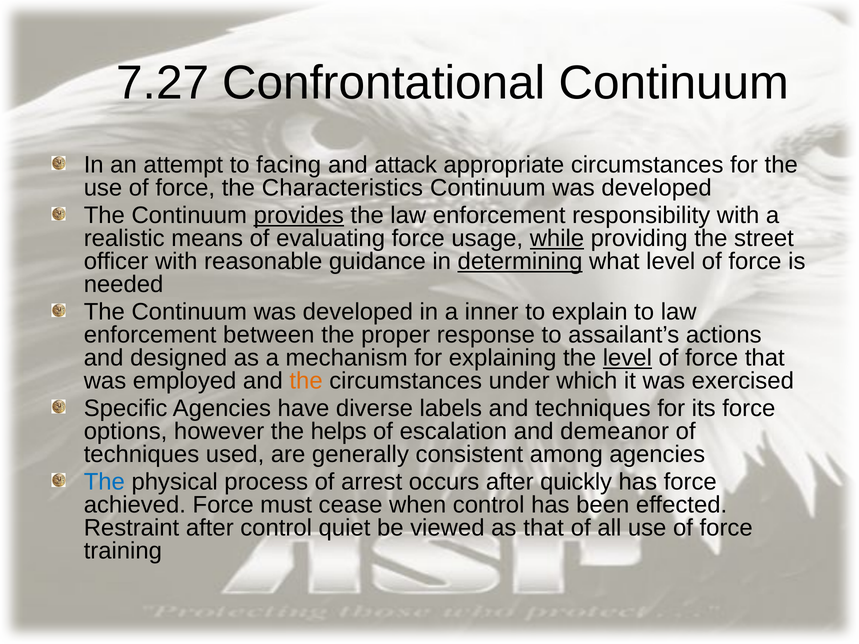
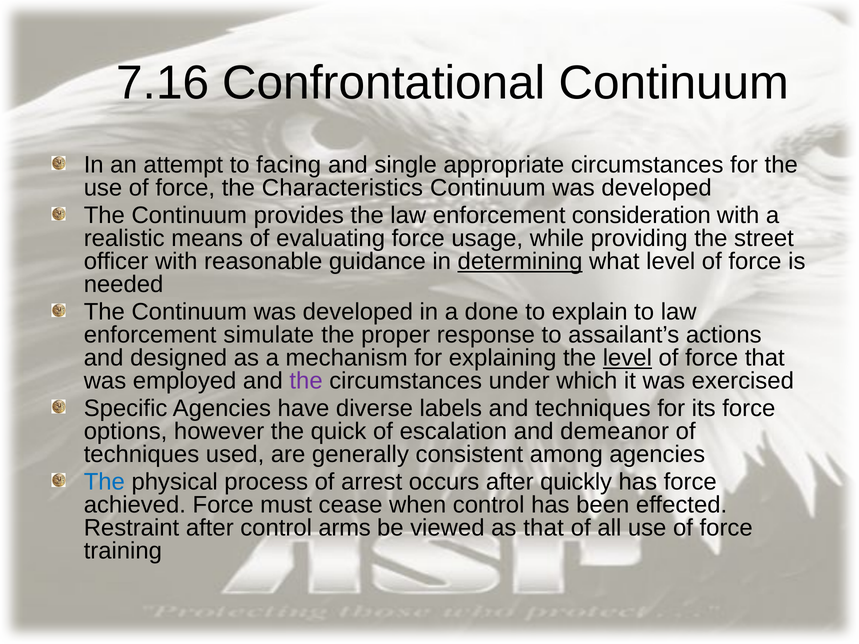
7.27: 7.27 -> 7.16 (163, 83)
attack: attack -> single (406, 165)
provides underline: present -> none (299, 216)
responsibility: responsibility -> consideration (641, 216)
while underline: present -> none (557, 239)
inner: inner -> done (492, 312)
between: between -> simulate (269, 335)
the colour: orange -> purple (306, 381)
helps: helps -> quick (339, 432)
quiet: quiet -> arms (345, 528)
